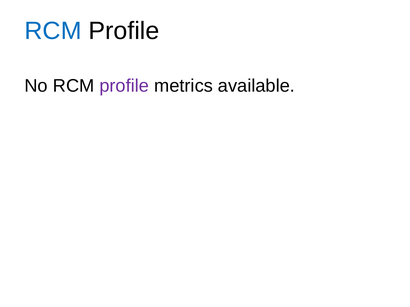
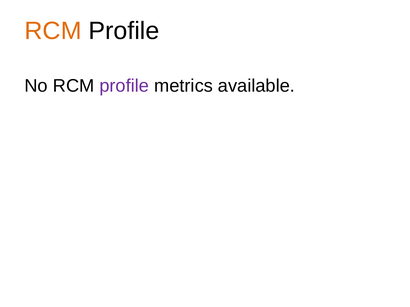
RCM colour: blue -> orange (53, 31)
